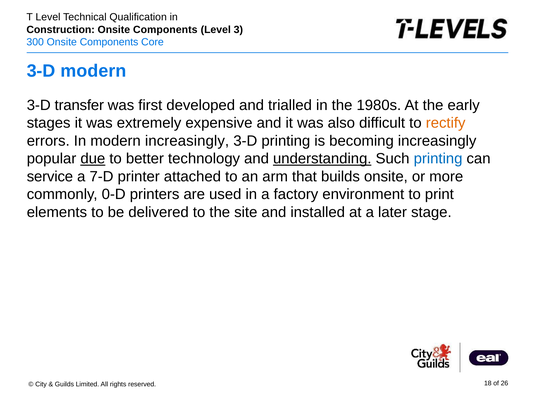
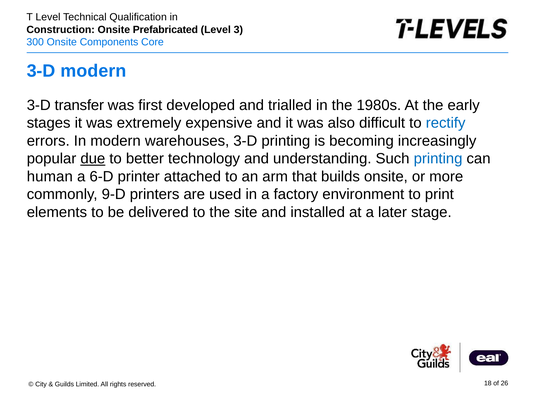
Construction Onsite Components: Components -> Prefabricated (165, 30)
rectify colour: orange -> blue (446, 123)
modern increasingly: increasingly -> warehouses (187, 141)
understanding underline: present -> none (322, 159)
service: service -> human (50, 177)
7-D: 7-D -> 6-D (102, 177)
0-D: 0-D -> 9-D (114, 194)
